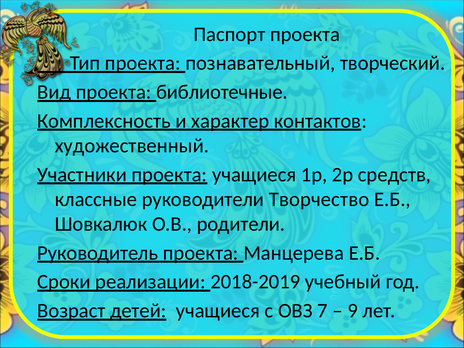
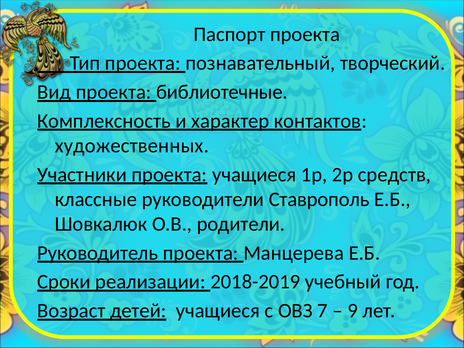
художественный: художественный -> художественных (132, 146)
Творчество: Творчество -> Ставрополь (319, 199)
